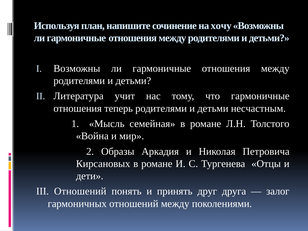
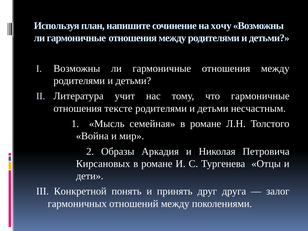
теперь: теперь -> тексте (118, 108)
III Отношений: Отношений -> Конкретной (80, 191)
